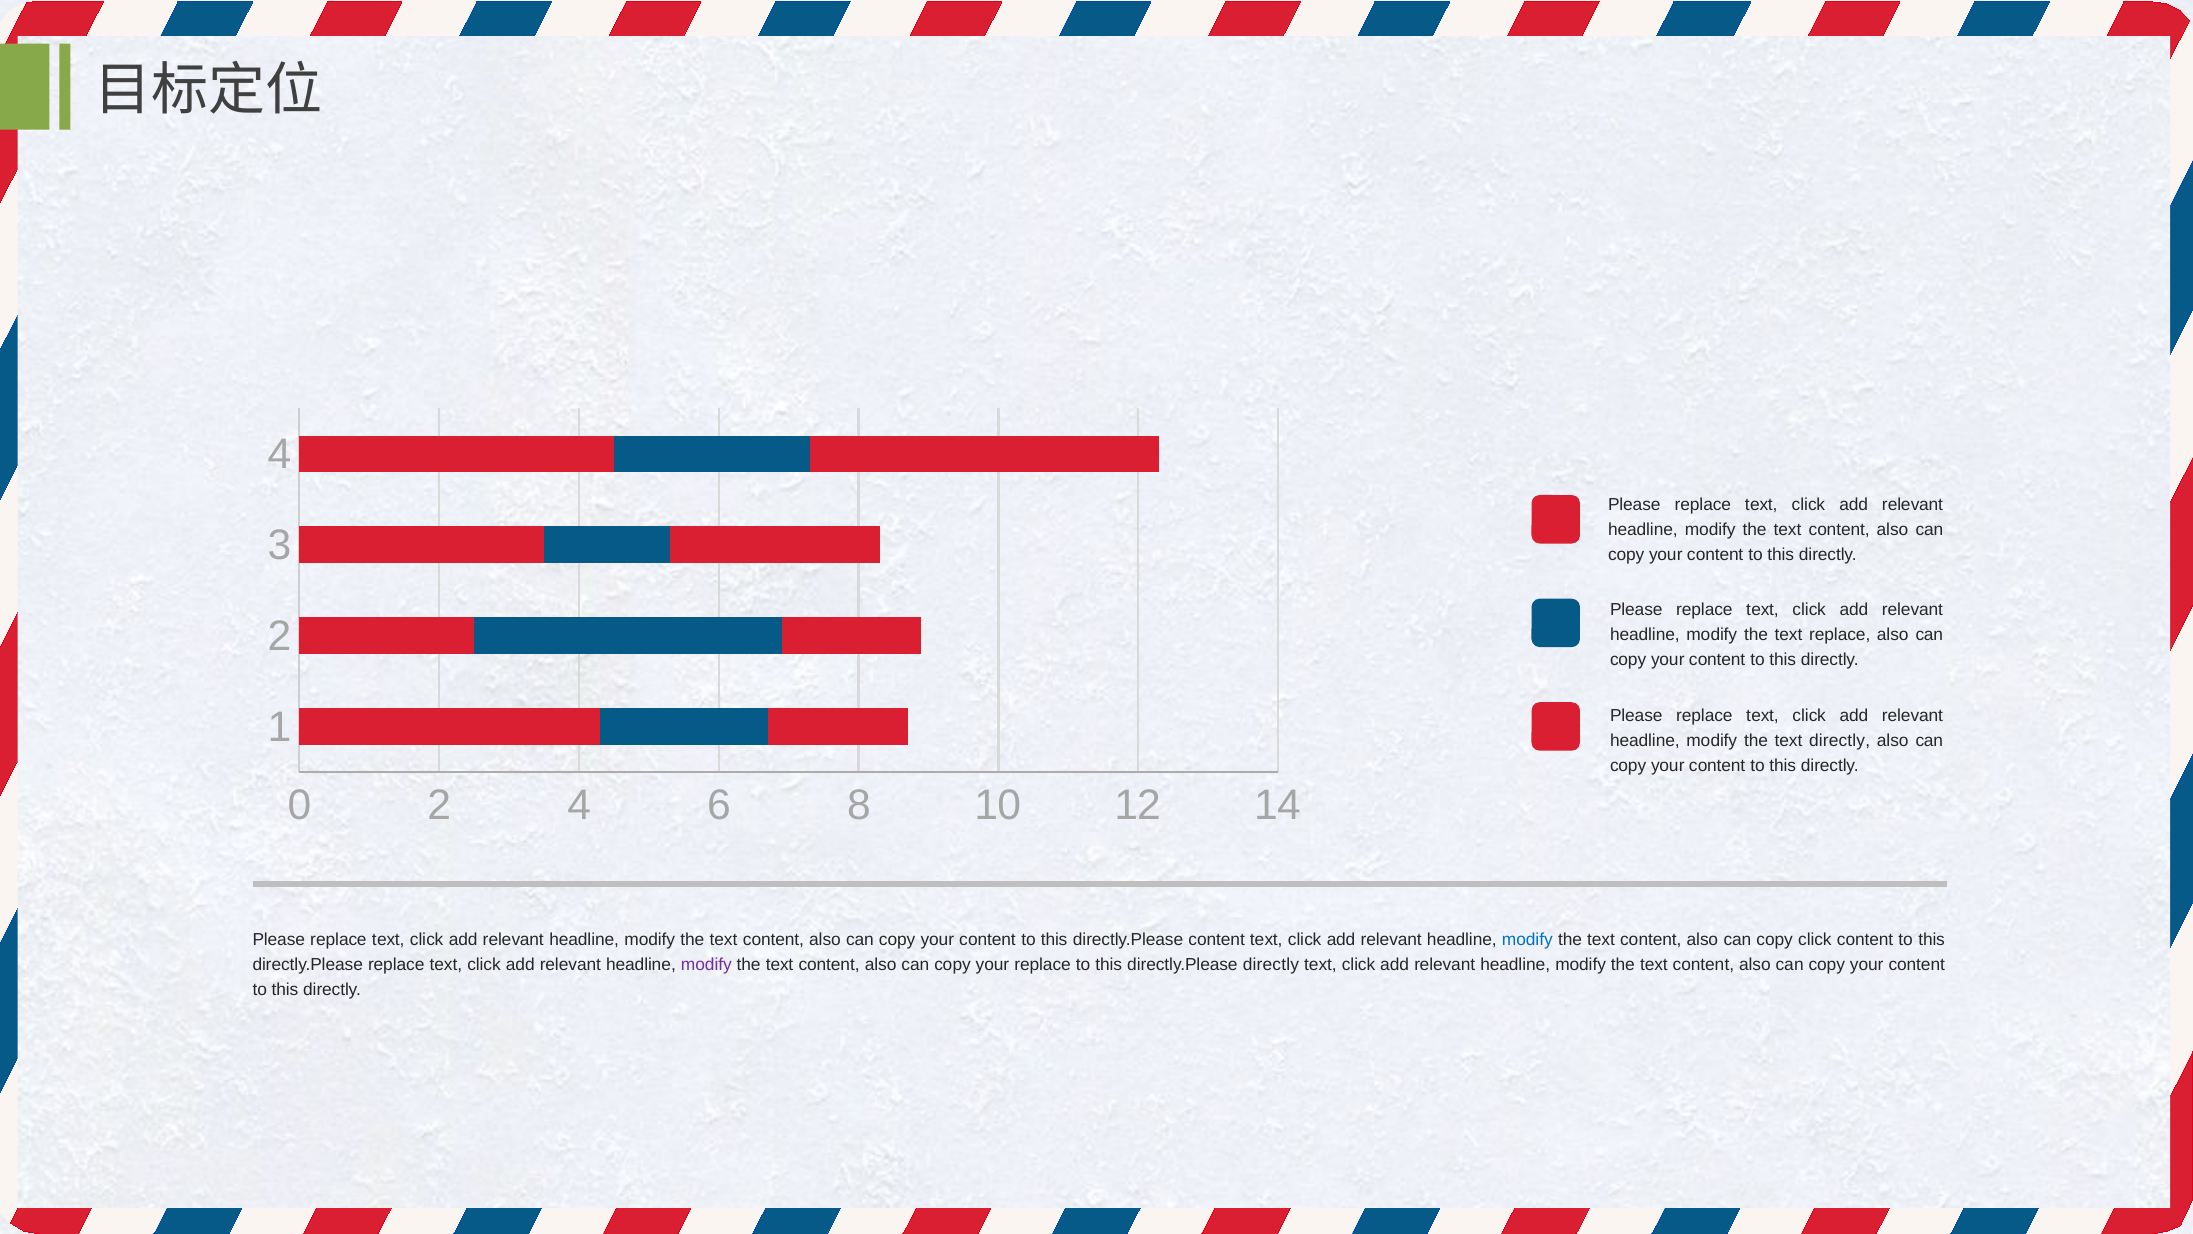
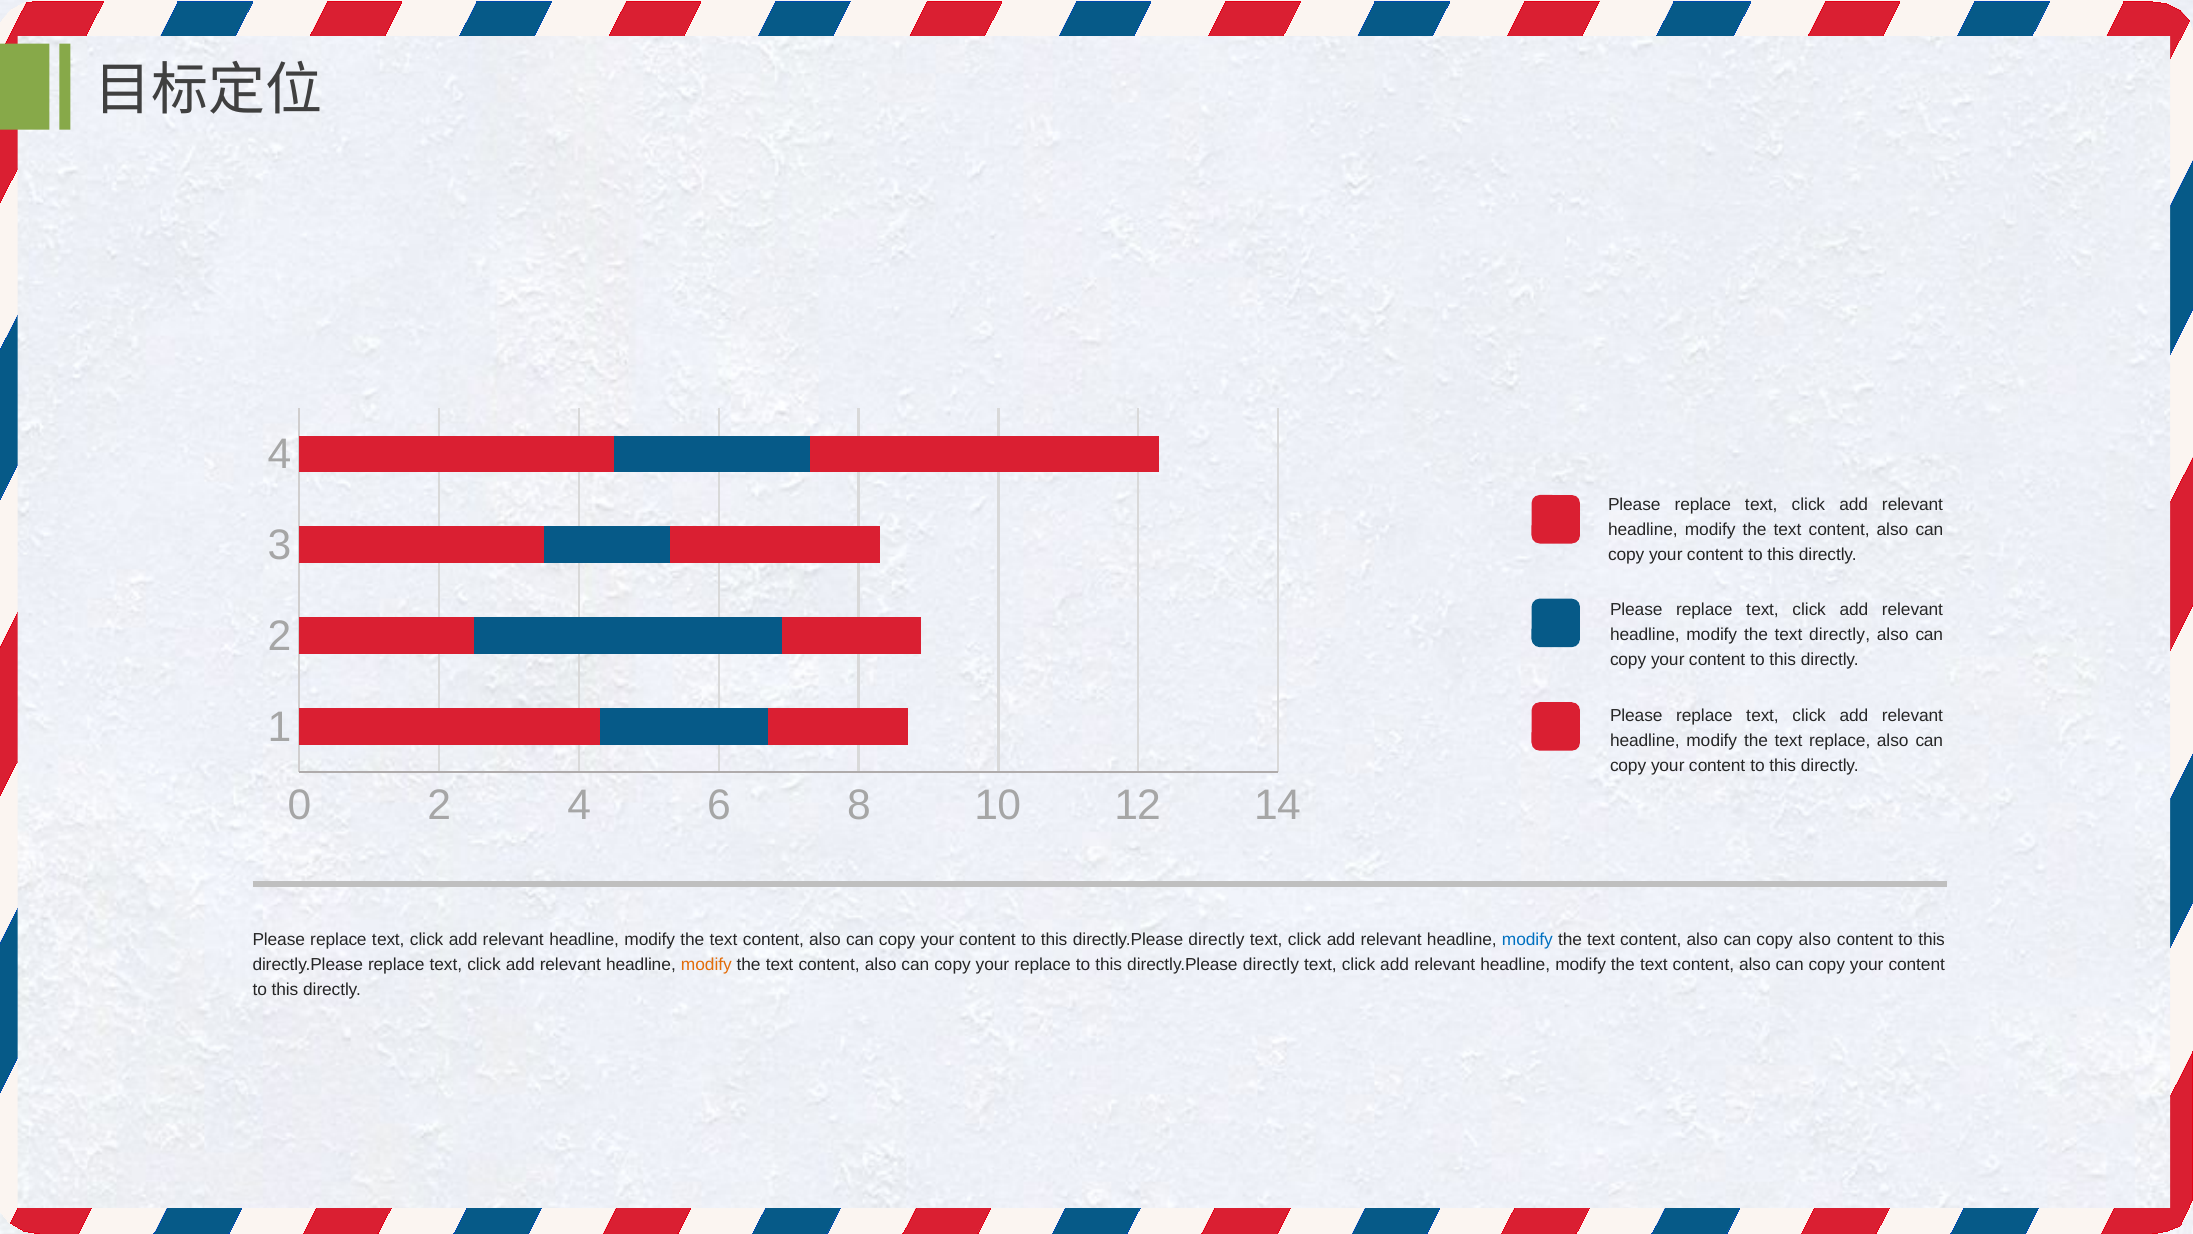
text replace: replace -> directly (1840, 635)
text directly: directly -> replace (1840, 740)
content: content -> directly (1217, 940)
copy click: click -> also (1815, 940)
modify colour: purple -> orange (706, 965)
